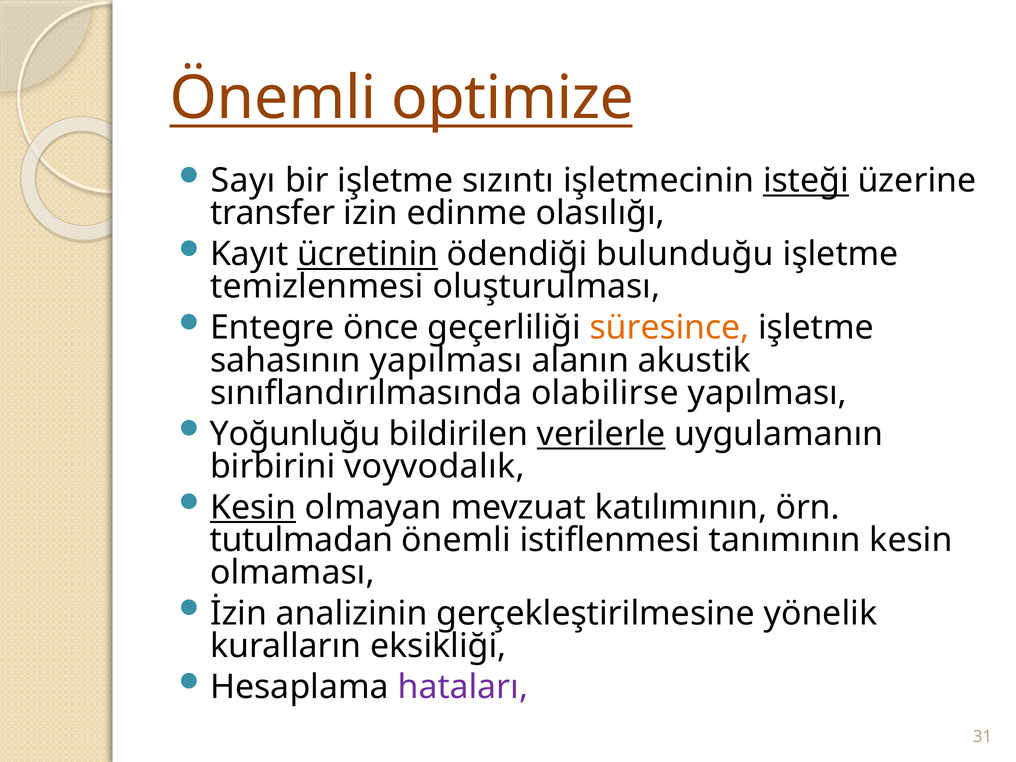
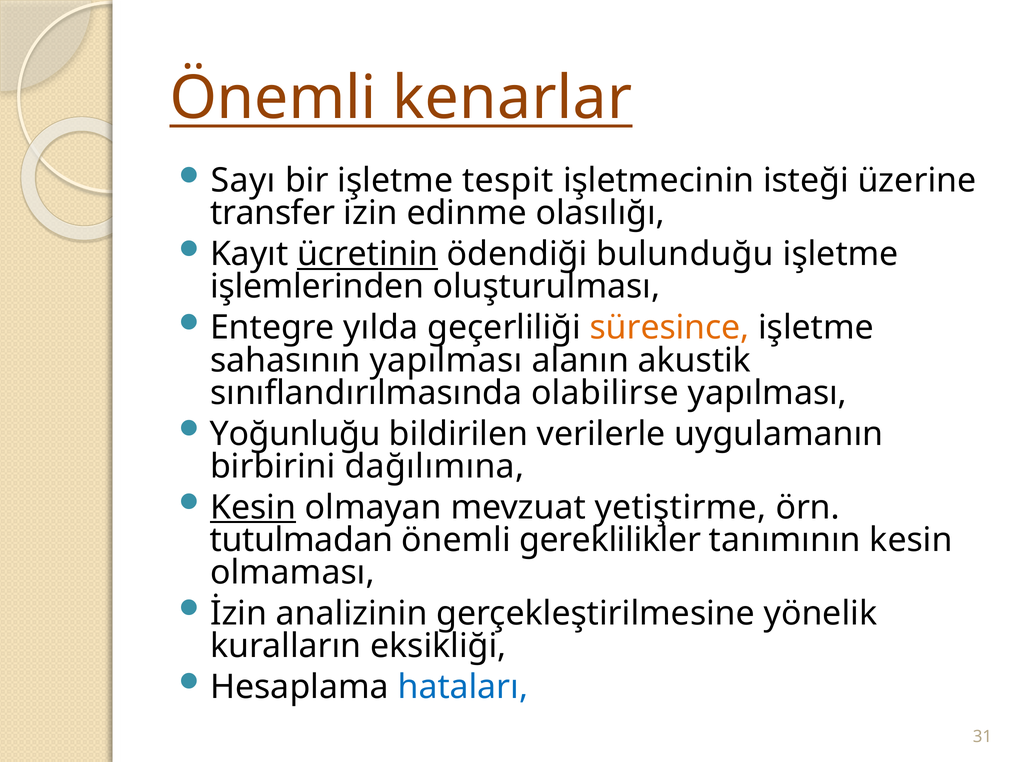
optimize: optimize -> kenarlar (512, 98)
sızıntı: sızıntı -> tespit (508, 181)
isteği underline: present -> none (806, 181)
temizlenmesi: temizlenmesi -> işlemlerinden (317, 287)
önce: önce -> yılda (381, 328)
verilerle underline: present -> none (601, 434)
voyvodalık: voyvodalık -> dağılımına (435, 466)
katılımının: katılımının -> yetiştirme (681, 507)
istiflenmesi: istiflenmesi -> gereklilikler (610, 540)
hataları colour: purple -> blue (463, 687)
